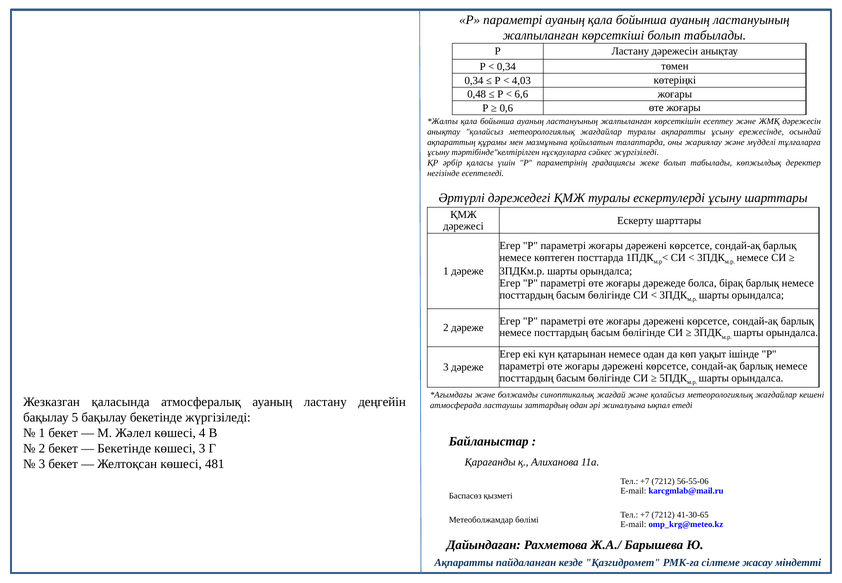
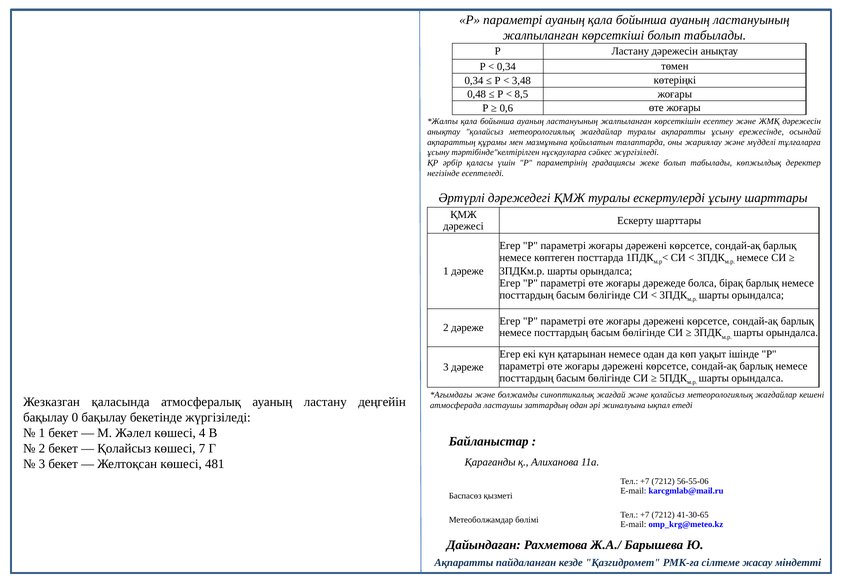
4,03: 4,03 -> 3,48 (521, 81)
6,6: 6,6 -> 8,5 (521, 94)
5: 5 -> 0 (75, 417)
Бекетінде: Бекетінде -> Қолайсыз (124, 448)
көшесі 3: 3 -> 7 (202, 448)
